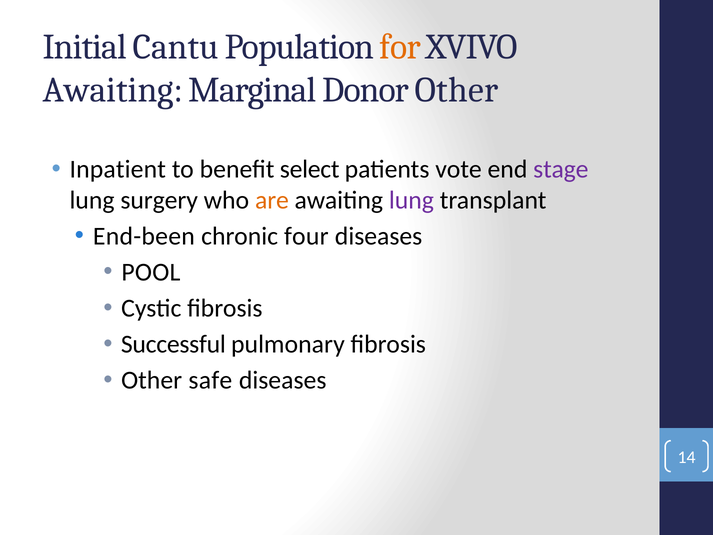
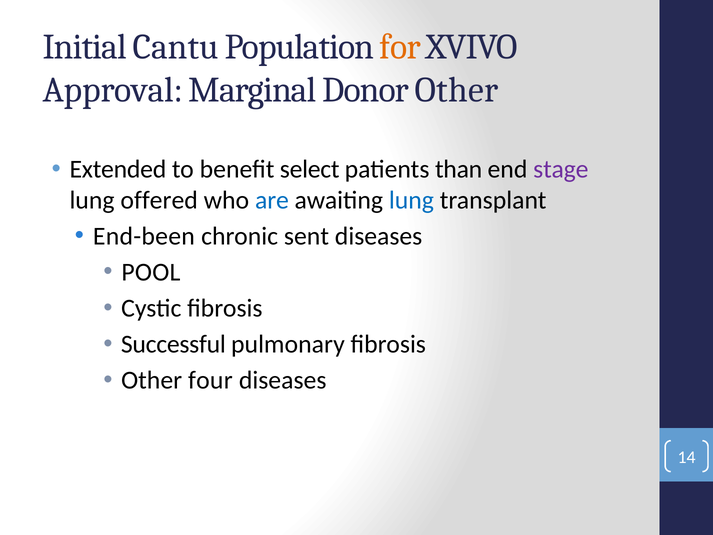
Awaiting: Awaiting -> Approval (113, 90)
Inpatient: Inpatient -> Extended (118, 169)
vote: vote -> than (459, 169)
surgery: surgery -> offered (159, 200)
are colour: orange -> blue (272, 200)
lung colour: purple -> blue (411, 200)
four: four -> sent (306, 236)
safe: safe -> four (210, 380)
